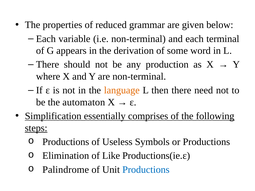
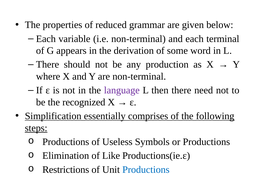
language colour: orange -> purple (122, 90)
automaton: automaton -> recognized (84, 102)
Palindrome: Palindrome -> Restrictions (66, 170)
